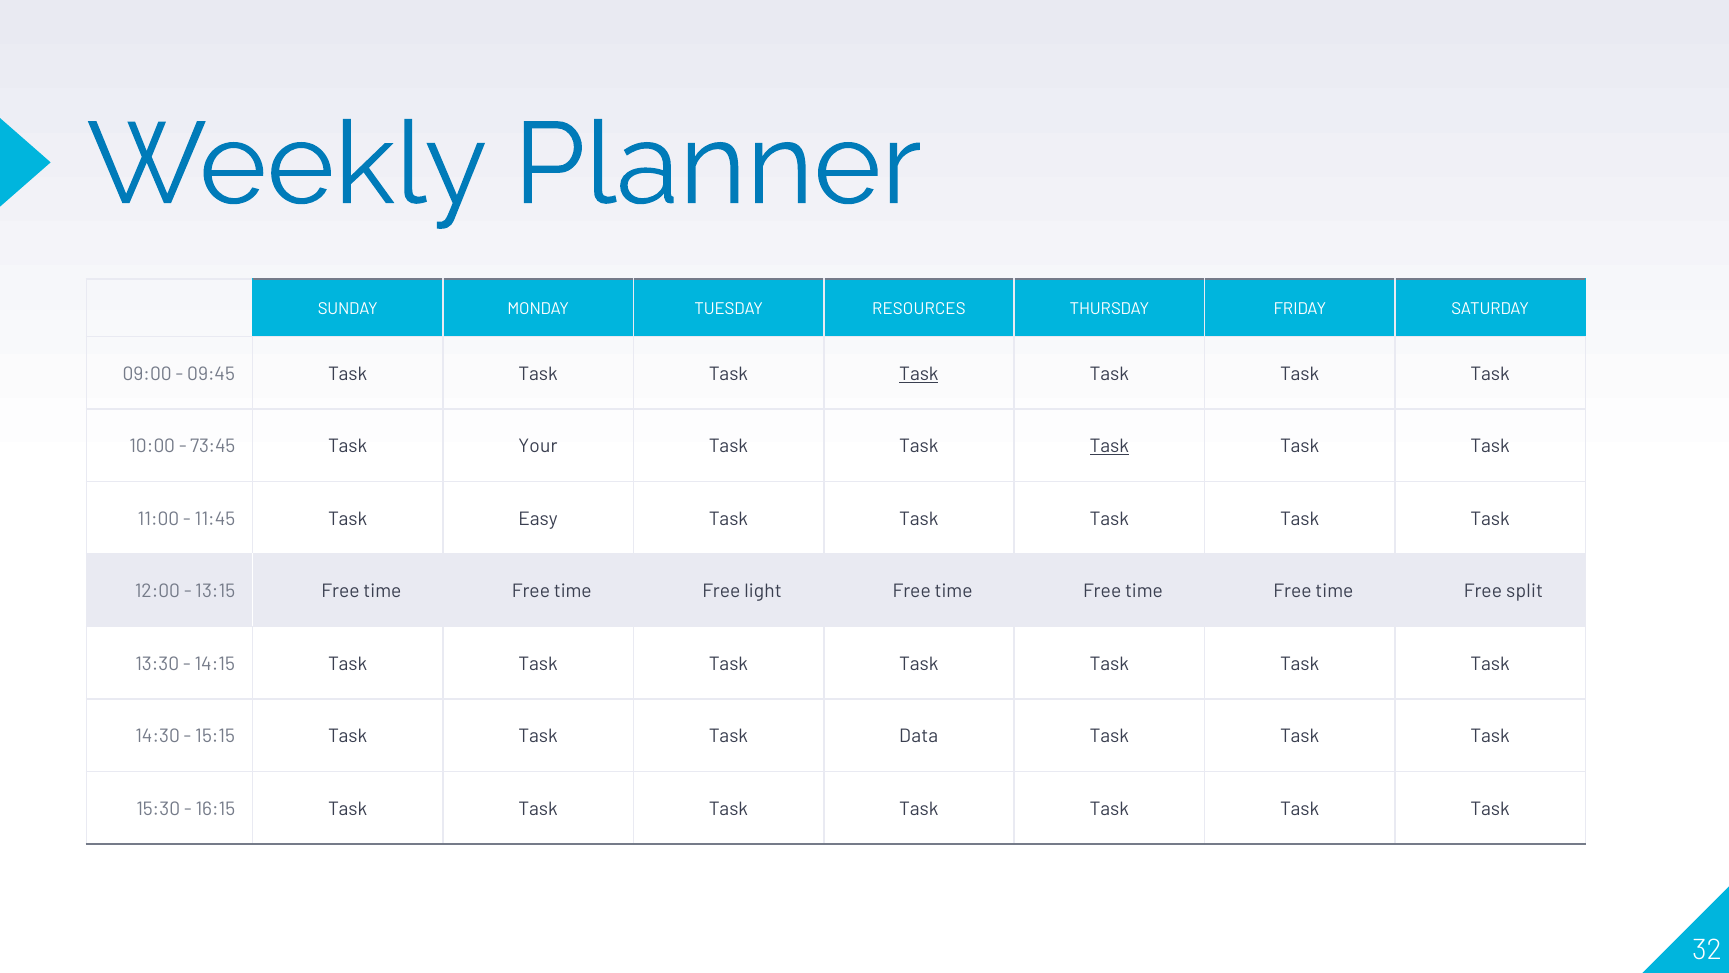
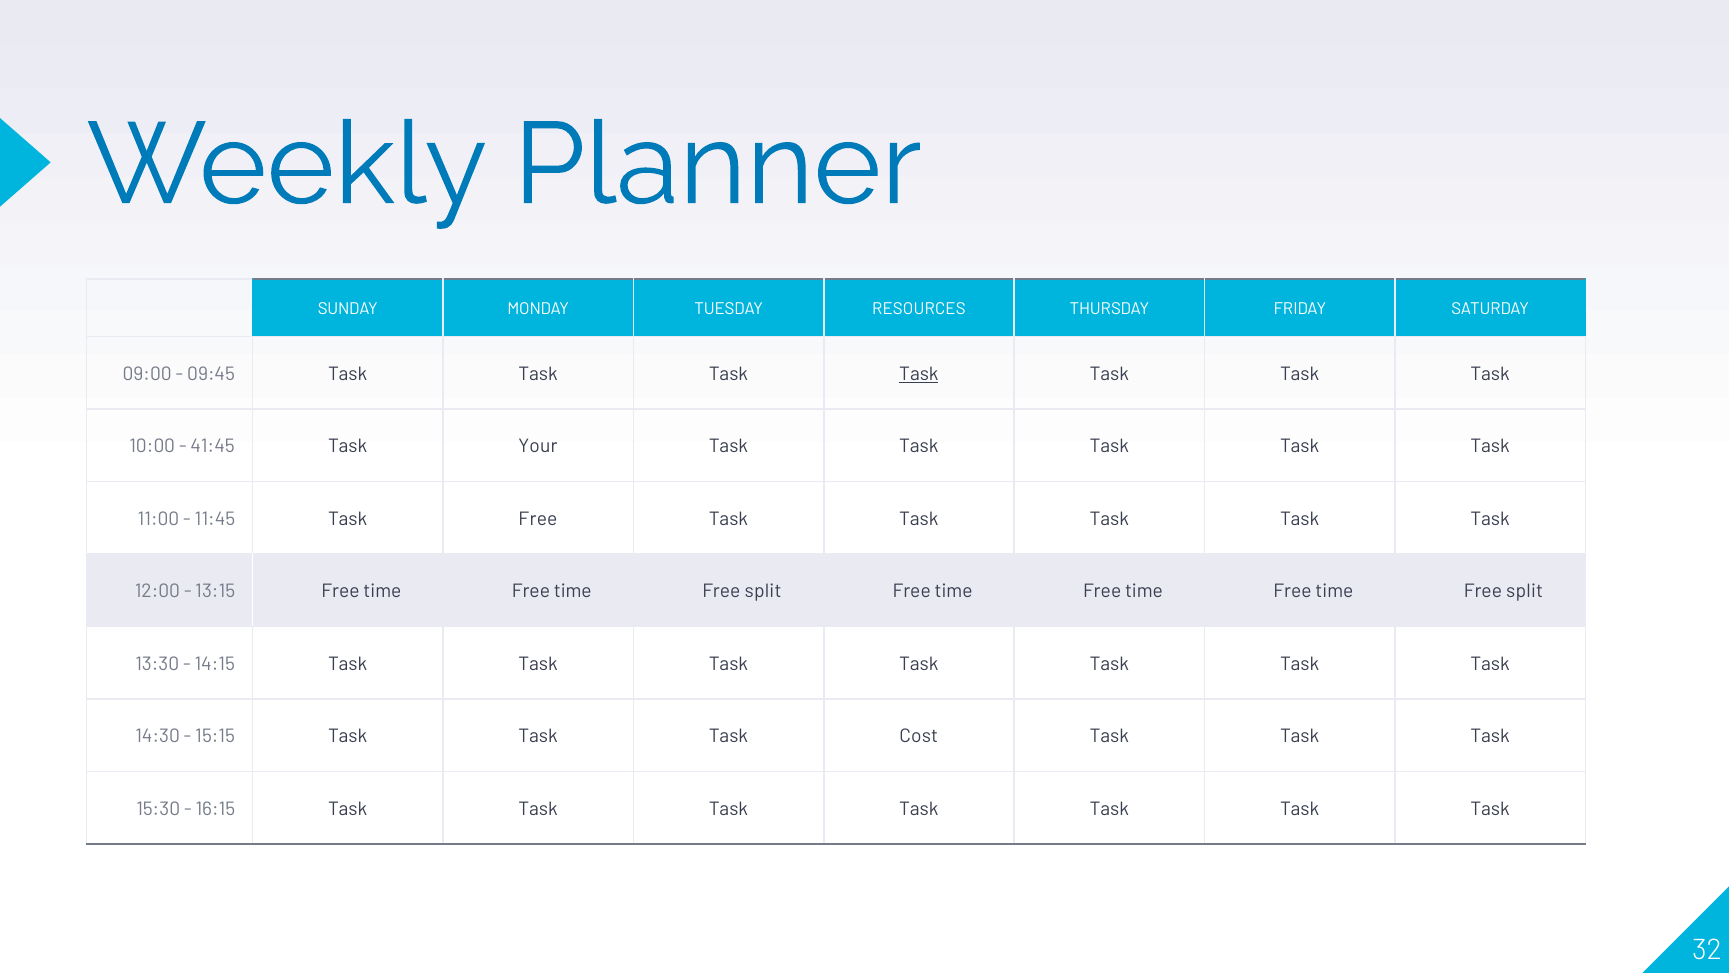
73:45: 73:45 -> 41:45 (213, 446)
Task underline: present -> none (1109, 446)
Easy: Easy -> Free (538, 519)
light: light -> split (763, 591)
Data: Data -> Cost (919, 736)
